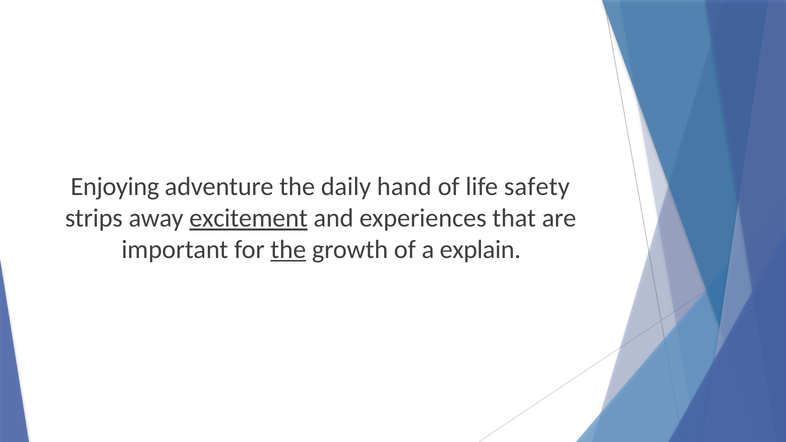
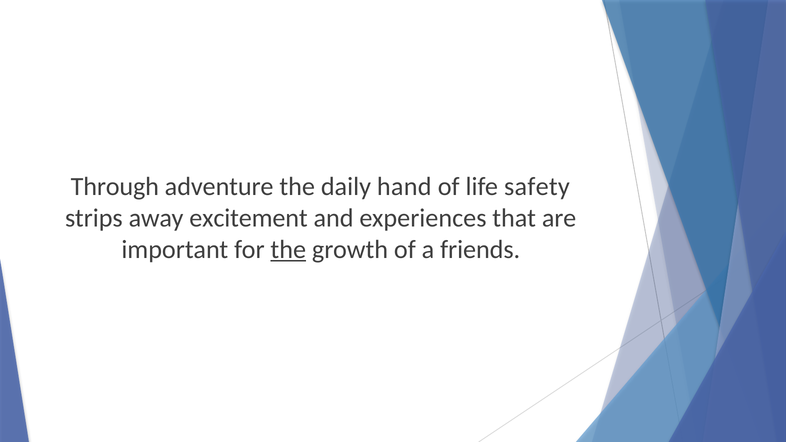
Enjoying: Enjoying -> Through (115, 187)
excitement underline: present -> none (249, 218)
explain: explain -> friends (480, 250)
